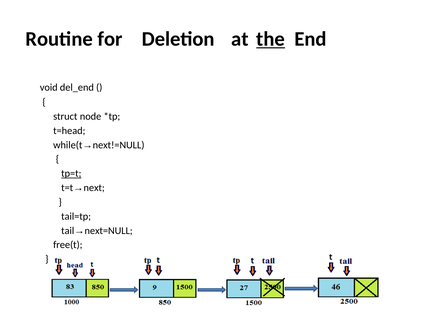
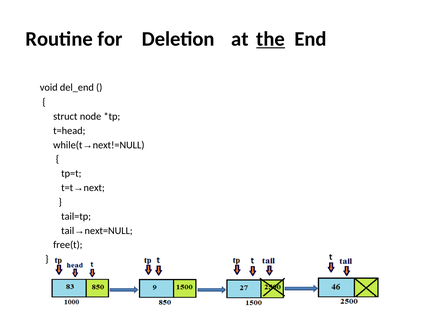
tp=t underline: present -> none (71, 173)
